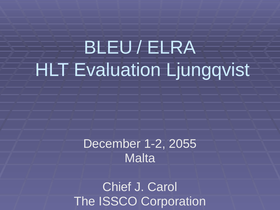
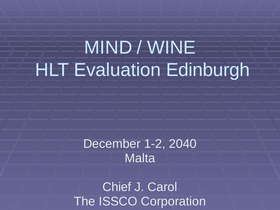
BLEU: BLEU -> MIND (108, 47)
ELRA: ELRA -> WINE (171, 47)
Ljungqvist: Ljungqvist -> Edinburgh (208, 70)
2055: 2055 -> 2040 (183, 144)
